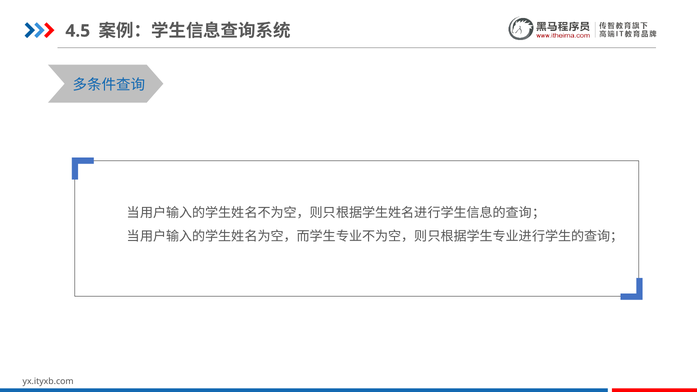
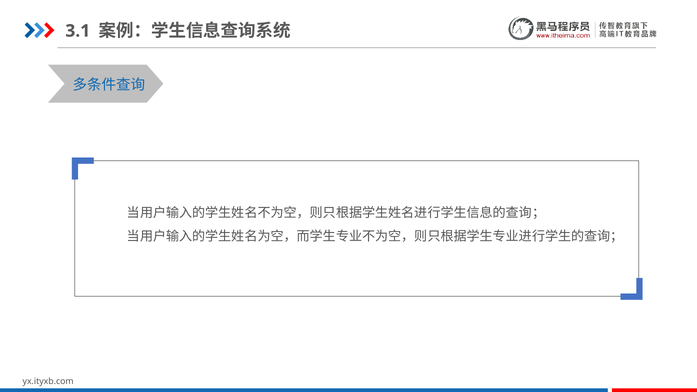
4.5: 4.5 -> 3.1 (78, 31)
